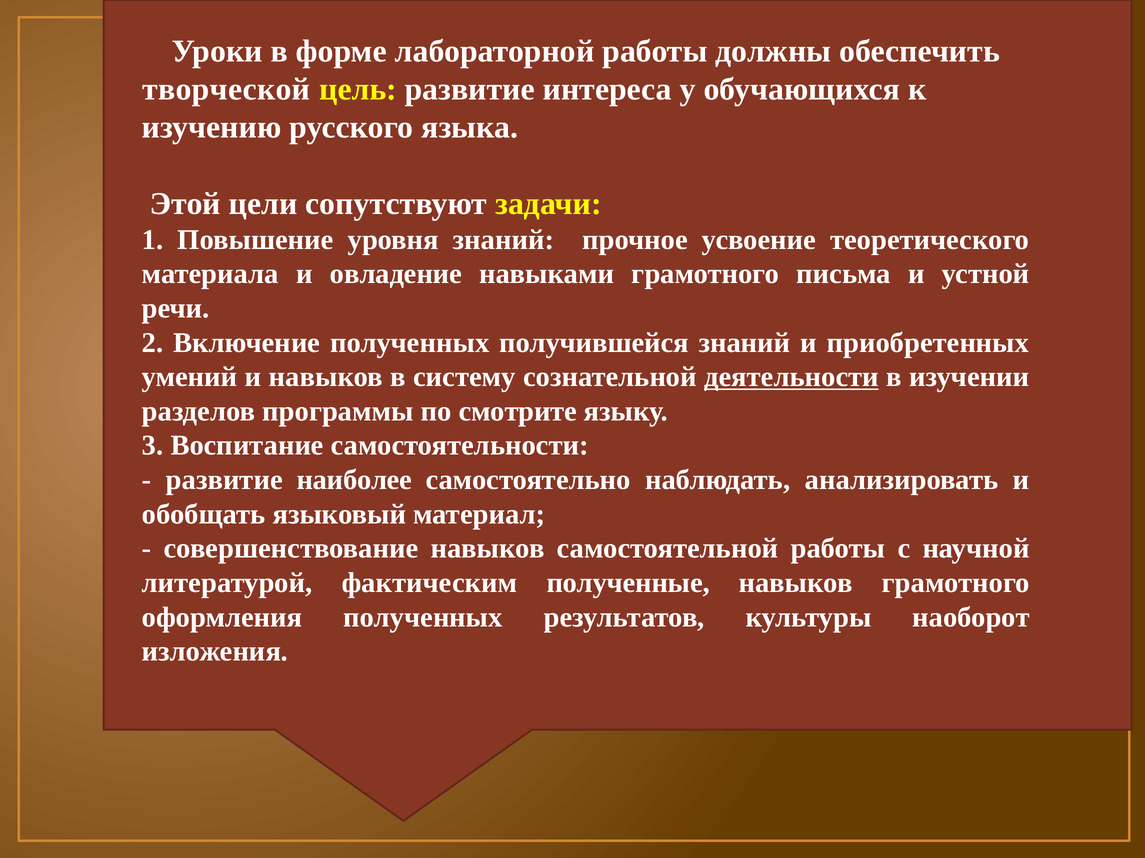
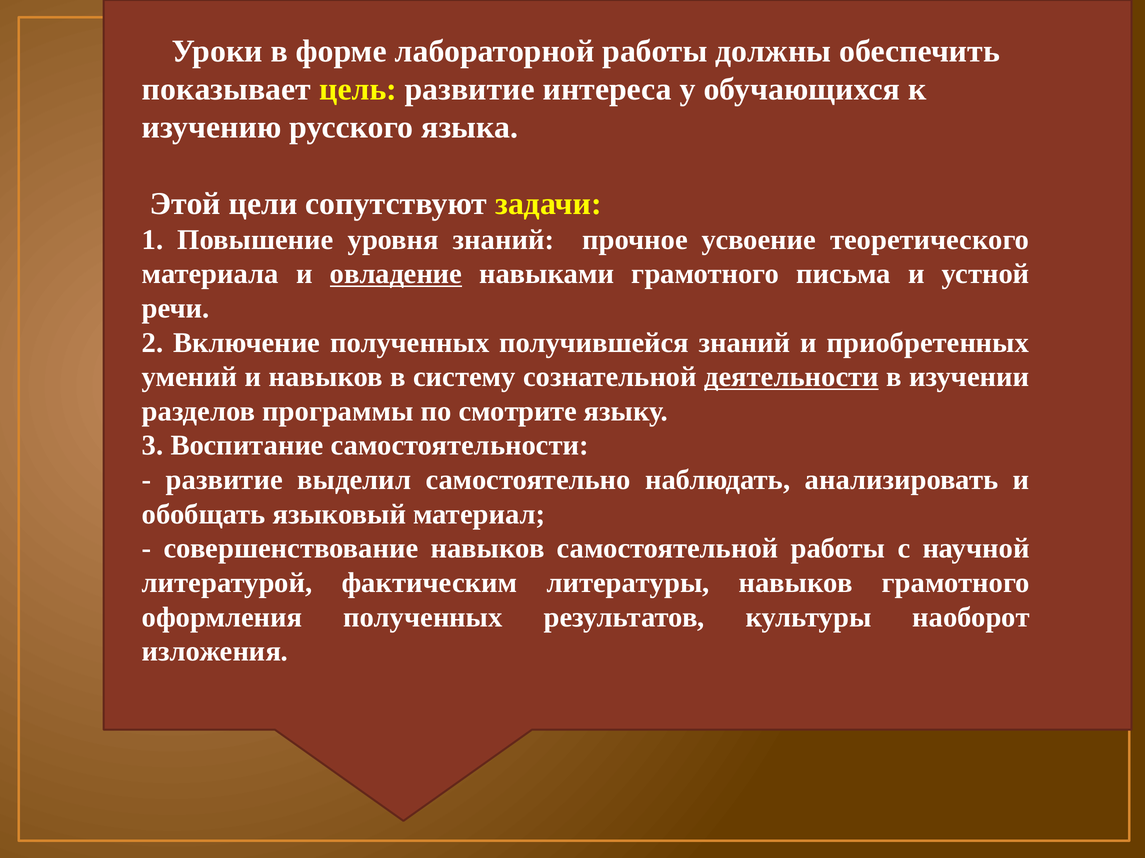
творческой: творческой -> показывает (226, 89)
овладение underline: none -> present (396, 274)
наиболее: наиболее -> выделил (354, 480)
полученные: полученные -> литературы (628, 583)
